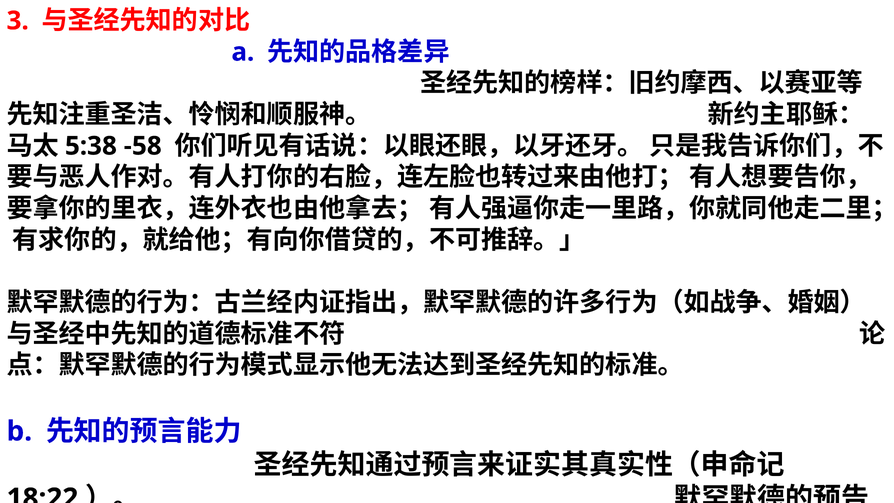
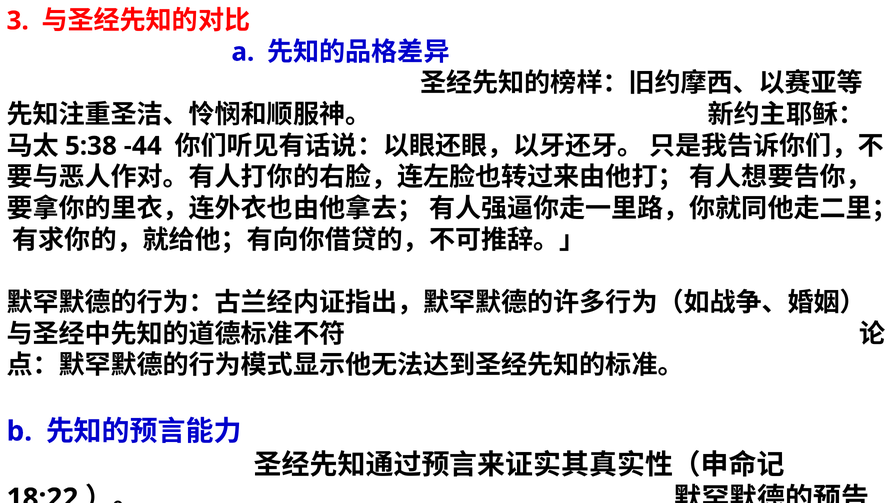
-58: -58 -> -44 (143, 146)
